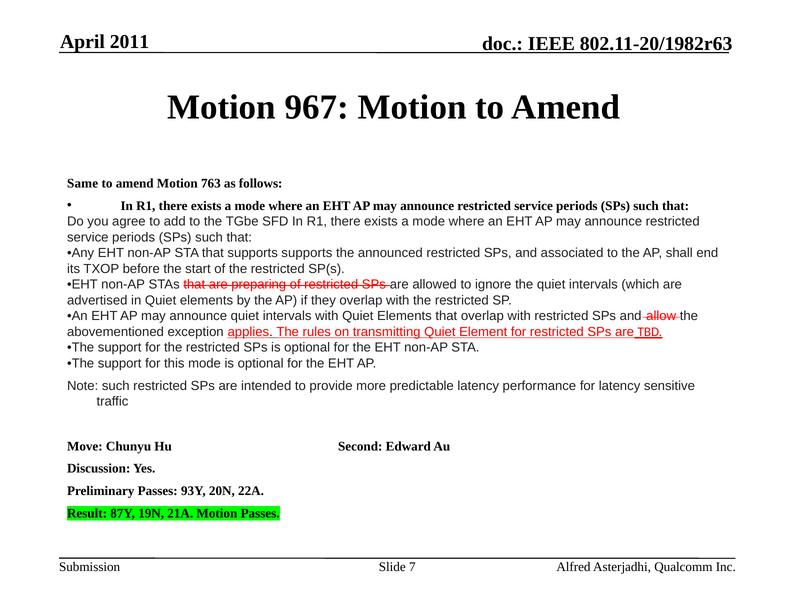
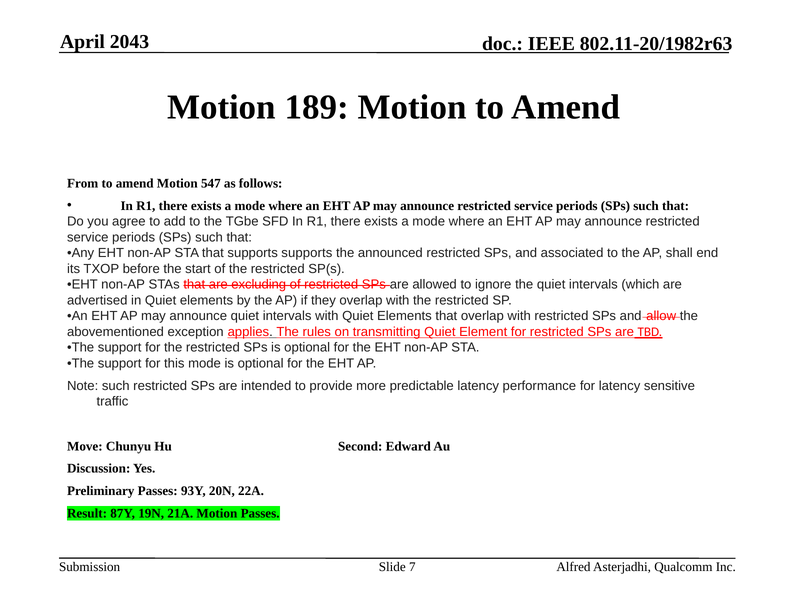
2011: 2011 -> 2043 (129, 42)
967: 967 -> 189 (317, 107)
Same: Same -> From (83, 183)
763: 763 -> 547 (211, 183)
preparing: preparing -> excluding (259, 285)
